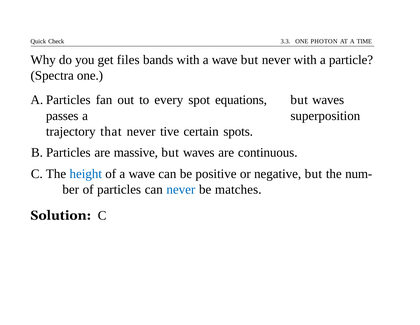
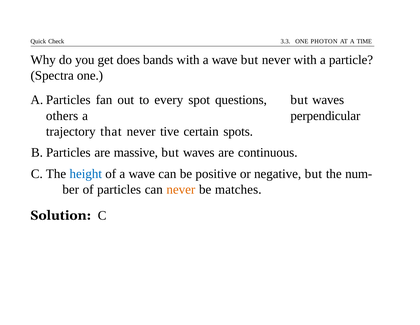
files: files -> does (128, 60)
equations: equations -> questions (241, 100)
passes: passes -> others (62, 116)
superposition: superposition -> perpendicular (325, 116)
never colour: blue -> orange (181, 189)
